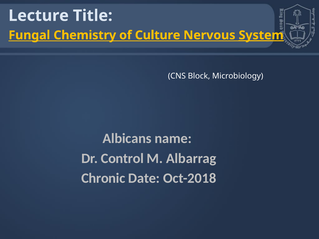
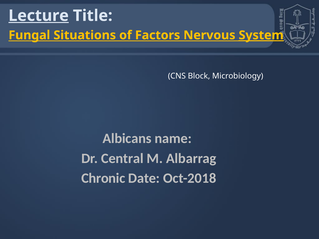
Lecture underline: none -> present (39, 16)
Chemistry: Chemistry -> Situations (85, 35)
Culture: Culture -> Factors (158, 35)
Control: Control -> Central (122, 159)
